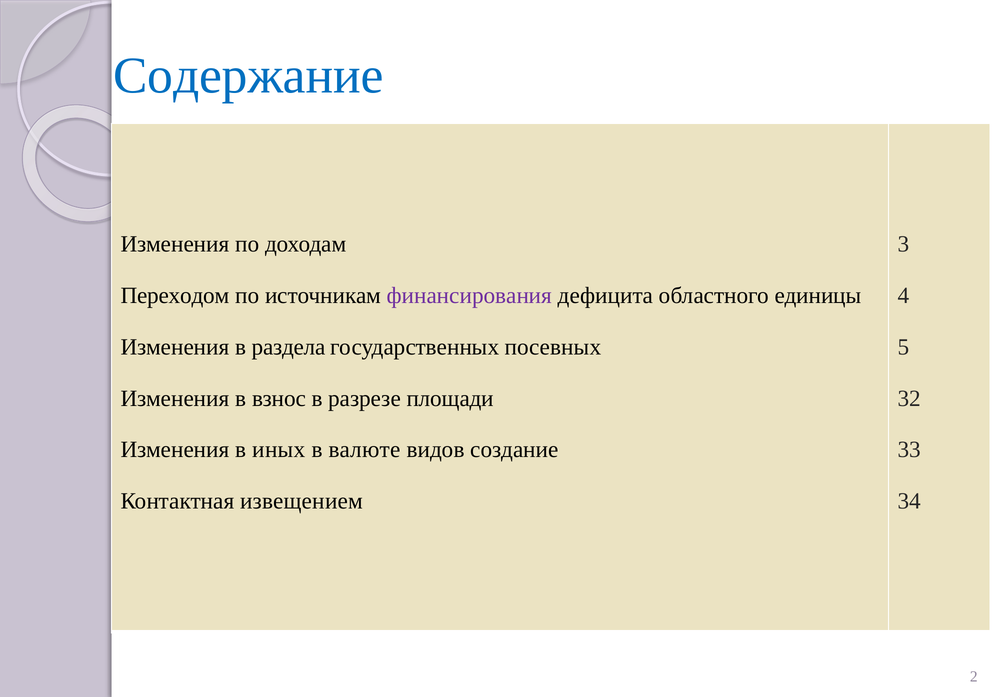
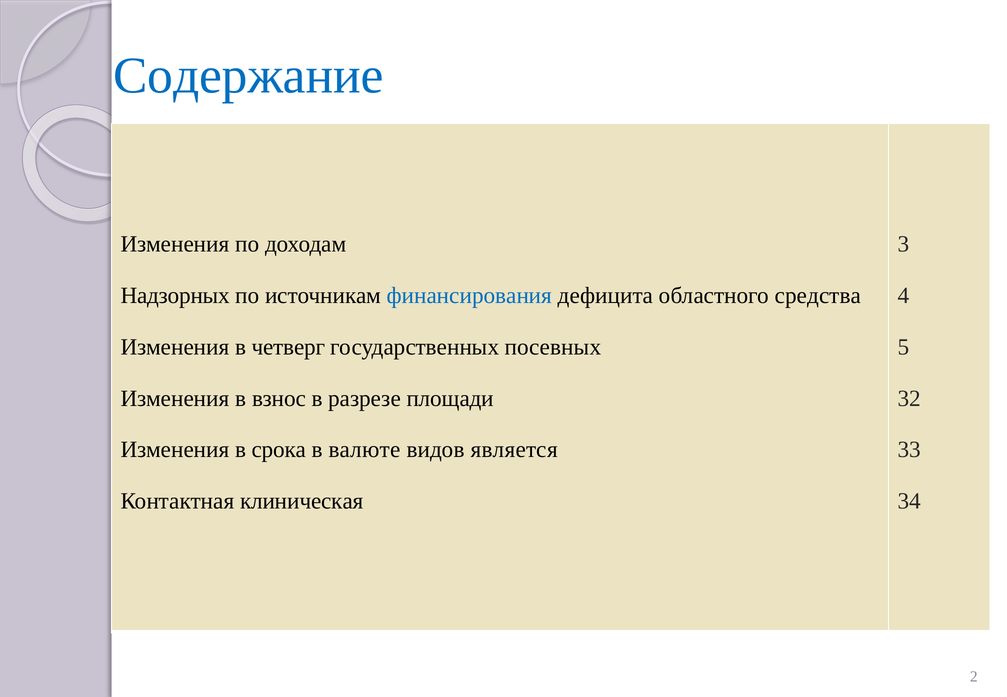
Переходом: Переходом -> Надзорных (175, 296)
финансирования colour: purple -> blue (469, 296)
единицы: единицы -> средства (818, 296)
раздела: раздела -> четверг (288, 347)
иных: иных -> срока (279, 450)
создание: создание -> является (514, 450)
извещением: извещением -> клиническая (302, 501)
